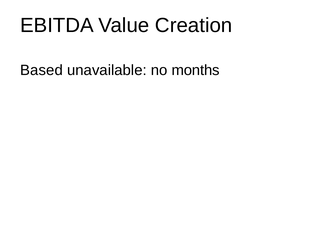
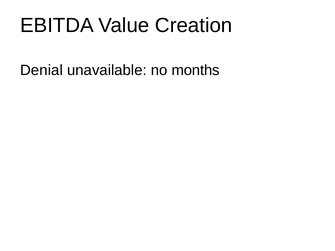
Based: Based -> Denial (41, 70)
